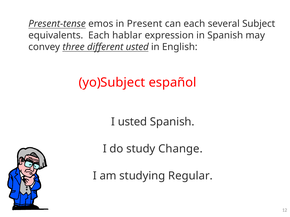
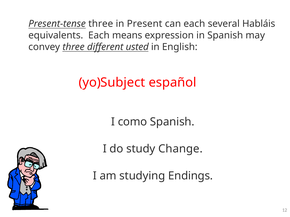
Present-tense emos: emos -> three (101, 24)
several Subject: Subject -> Habláis (259, 24)
hablar: hablar -> means (127, 35)
I usted: usted -> como (132, 122)
Regular: Regular -> Endings (191, 176)
